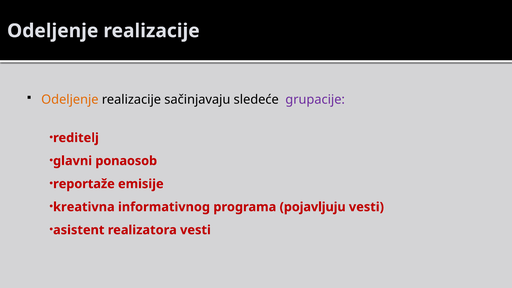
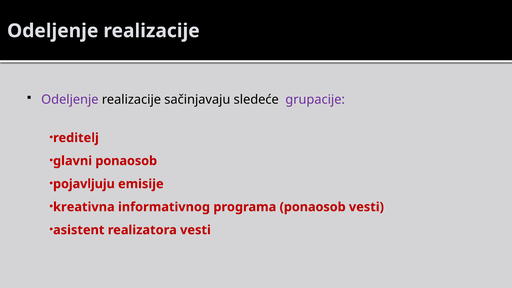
Odeljenje colour: orange -> purple (70, 99)
reportaže: reportaže -> pojavljuju (84, 184)
programa pojavljuju: pojavljuju -> ponaosob (313, 207)
